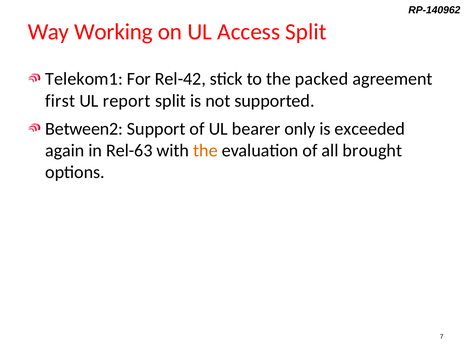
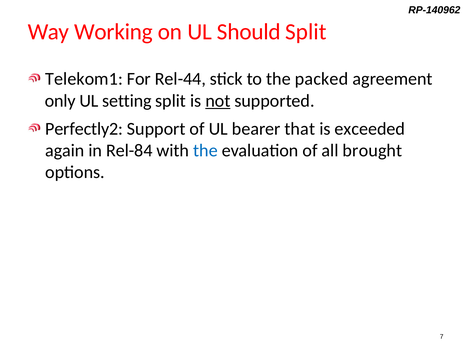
Access: Access -> Should (249, 32)
Rel-42: Rel-42 -> Rel-44 (180, 79)
first: first -> only (60, 101)
report: report -> setting (127, 101)
not underline: none -> present (218, 101)
Between2: Between2 -> Perfectly2 (84, 129)
only: only -> that (300, 129)
Rel-63: Rel-63 -> Rel-84 (129, 150)
the colour: orange -> blue (205, 150)
